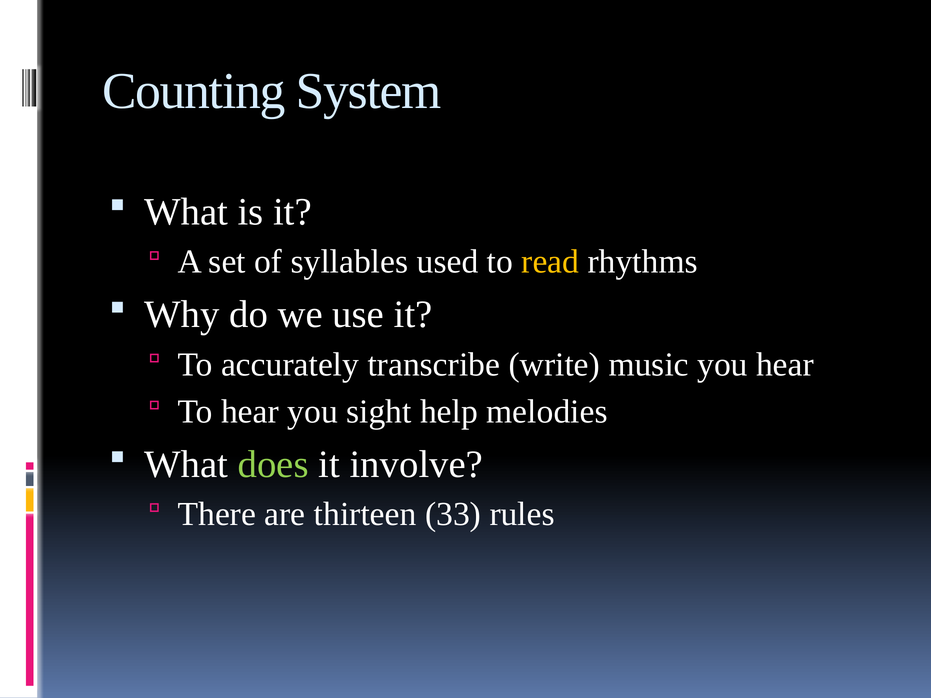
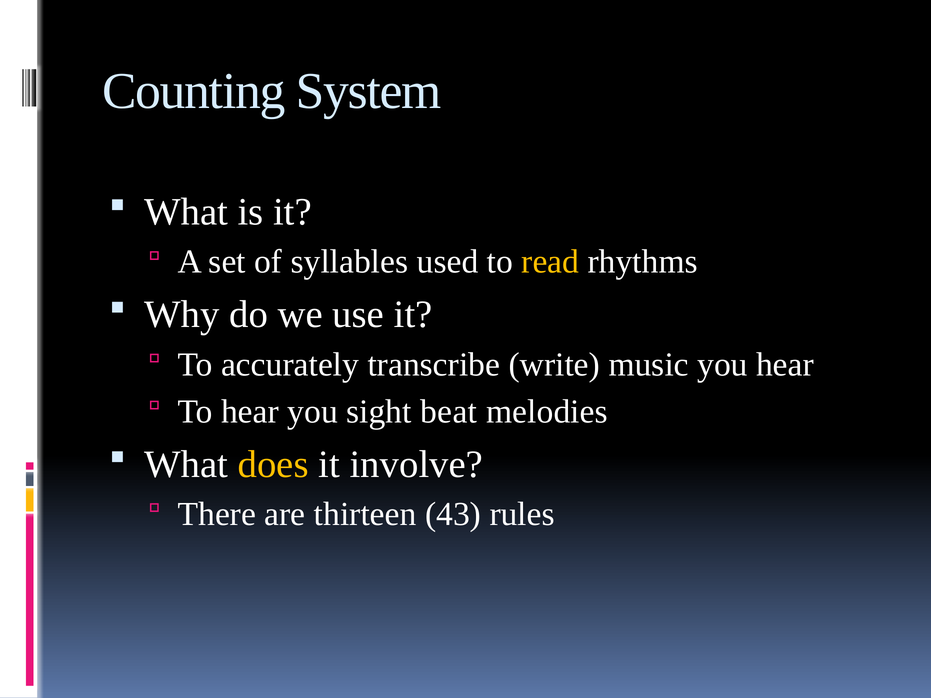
help: help -> beat (449, 412)
does colour: light green -> yellow (273, 464)
33: 33 -> 43 (453, 514)
